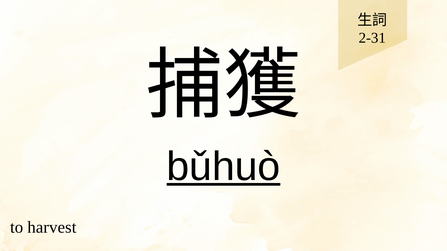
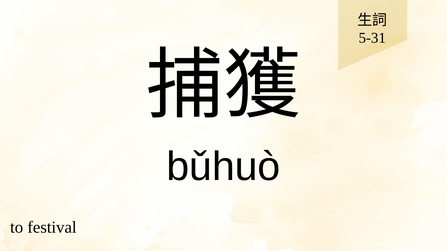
2-31: 2-31 -> 5-31 (372, 38)
bǔhuò underline: present -> none (223, 167)
harvest: harvest -> festival (52, 228)
